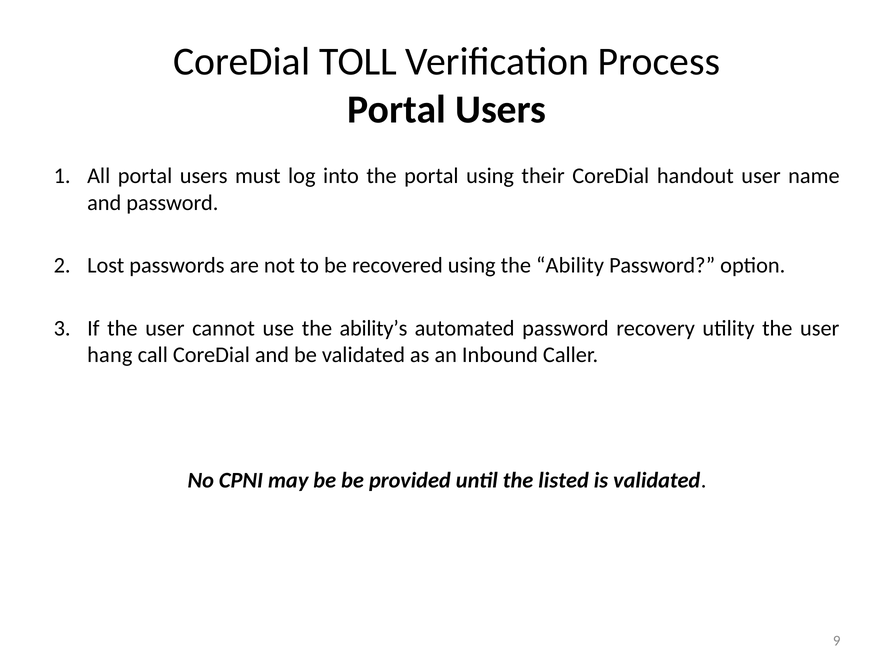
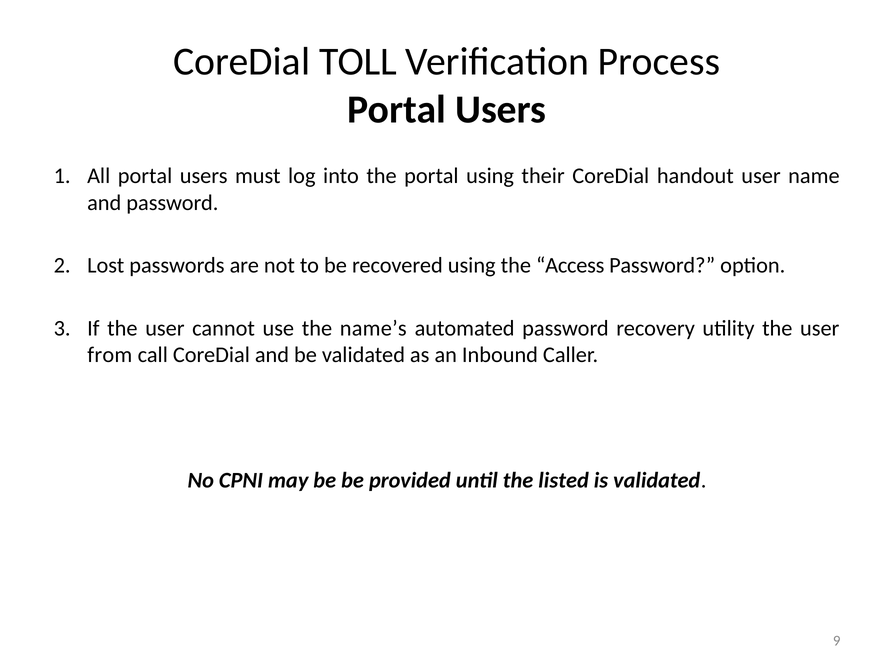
Ability: Ability -> Access (570, 265)
ability’s: ability’s -> name’s (373, 328)
hang: hang -> from (110, 355)
